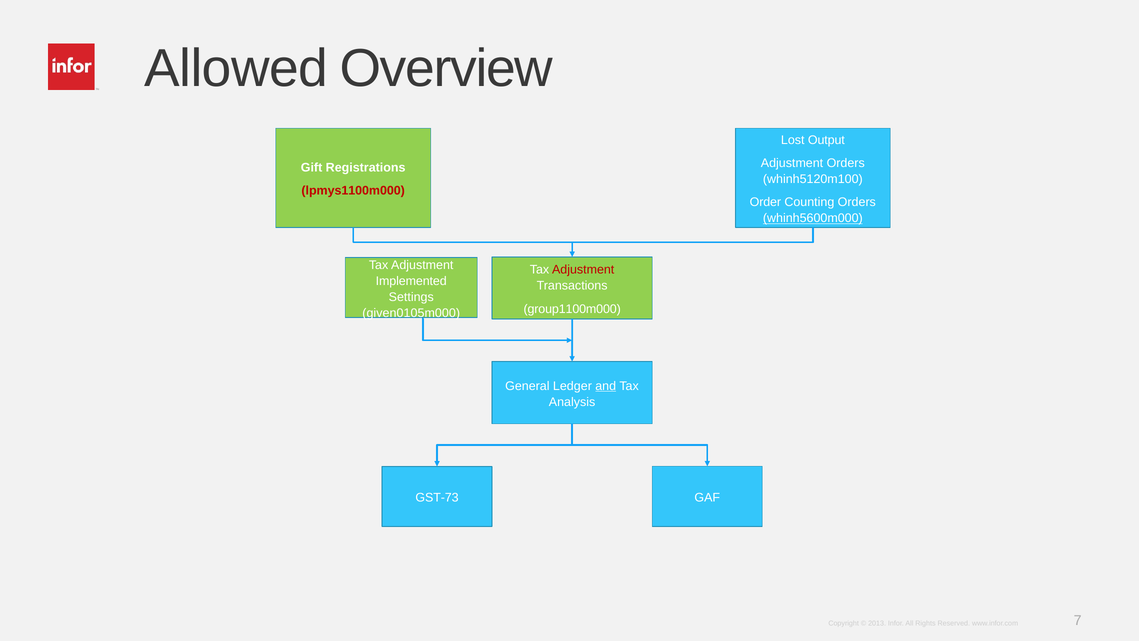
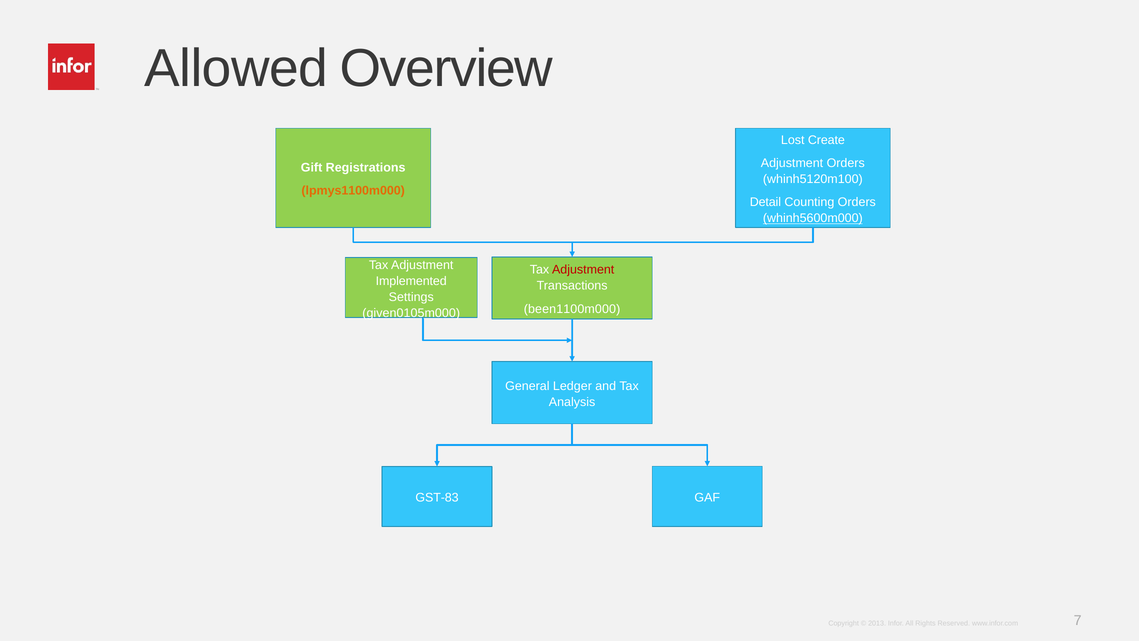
Output: Output -> Create (826, 140)
lpmys1100m000 colour: red -> orange (353, 191)
Order: Order -> Detail (765, 202)
group1100m000: group1100m000 -> been1100m000 (572, 309)
and underline: present -> none (606, 386)
GST-73: GST-73 -> GST-83 (437, 498)
